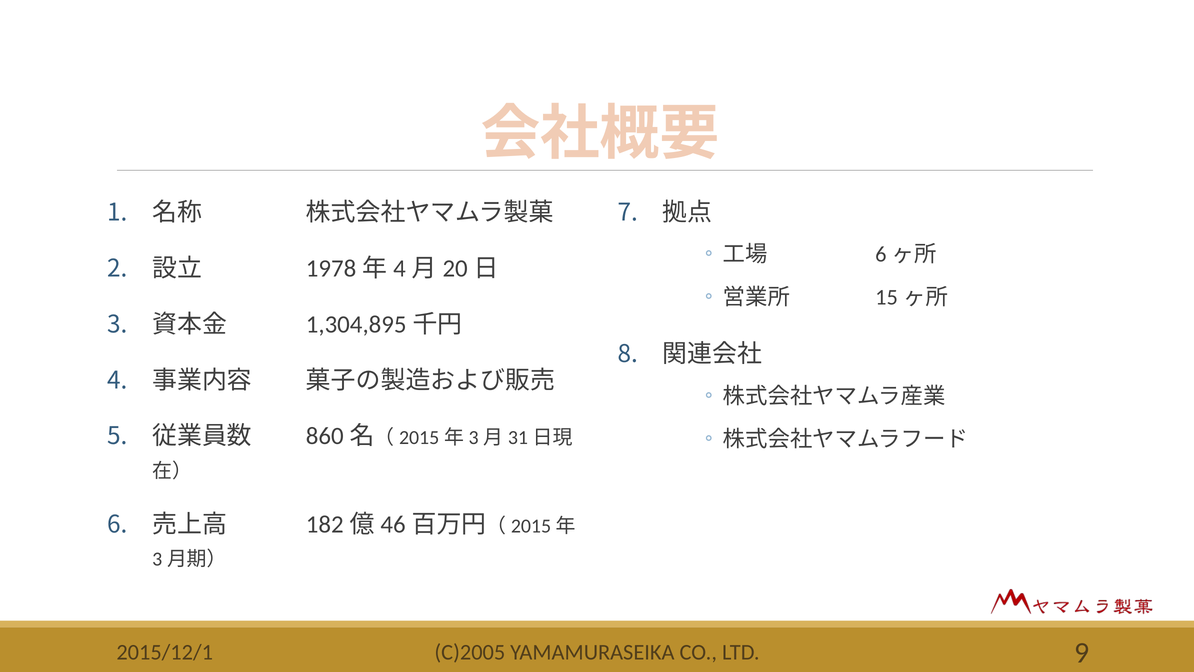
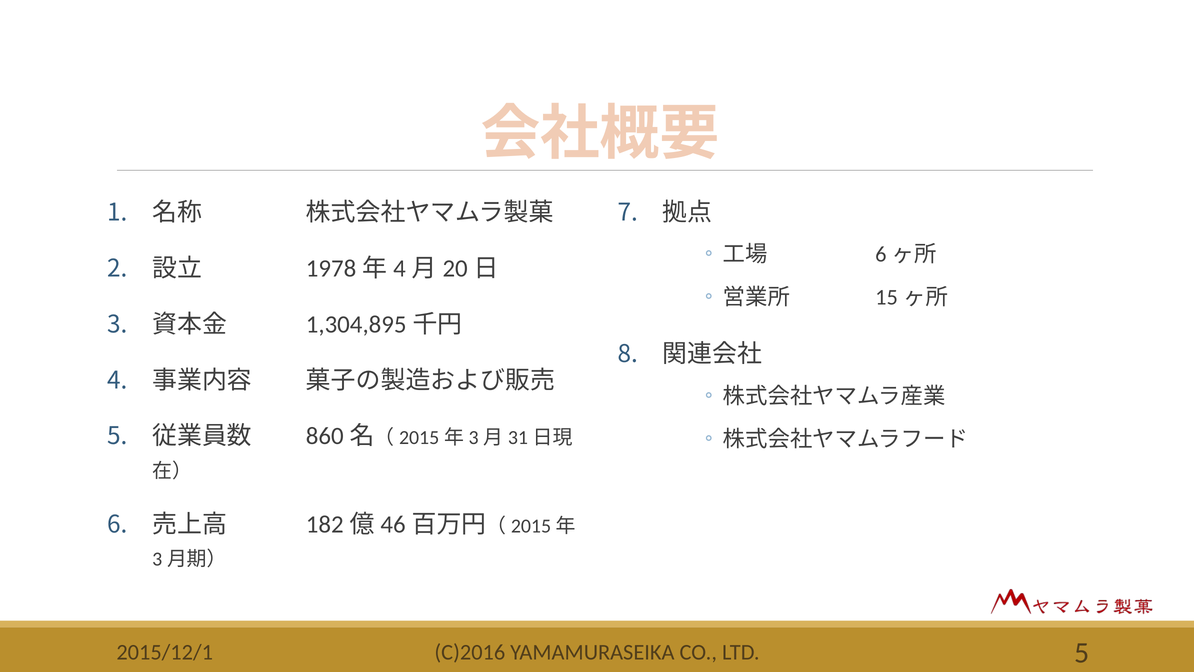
C)2005: C)2005 -> C)2016 (470, 652)
LTD 9: 9 -> 5 (1082, 652)
